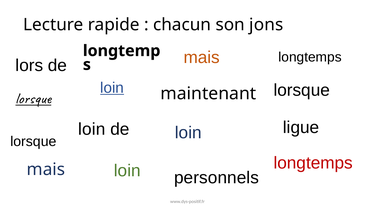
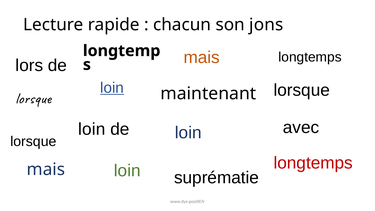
lorsque underline: present -> none (33, 98)
ligue: ligue -> avec (301, 127)
personnels: personnels -> suprématie (217, 178)
